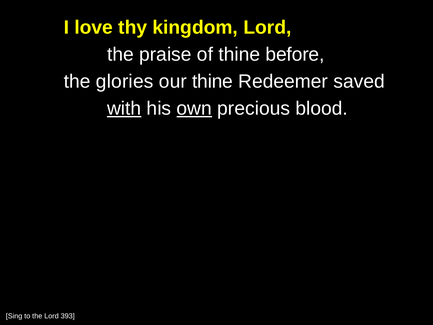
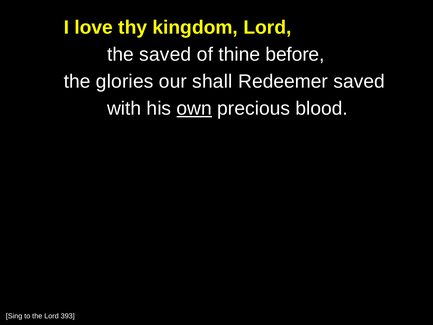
the praise: praise -> saved (165, 54)
our thine: thine -> shall (212, 81)
with underline: present -> none (124, 108)
